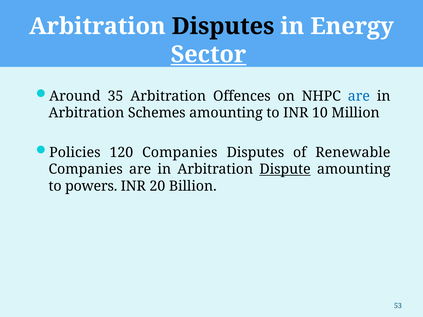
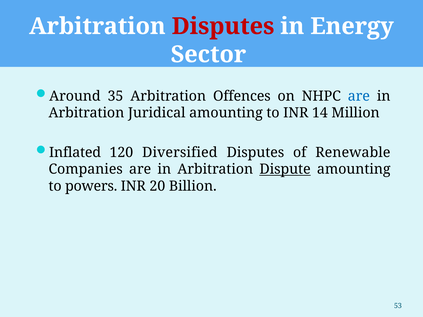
Disputes colour: black -> red (223, 26)
Sector underline: present -> none (208, 55)
Schemes: Schemes -> Juridical (157, 113)
10: 10 -> 14 (320, 113)
Policies: Policies -> Inflated (75, 153)
120 Companies: Companies -> Diversified (180, 153)
